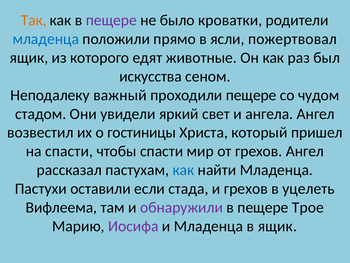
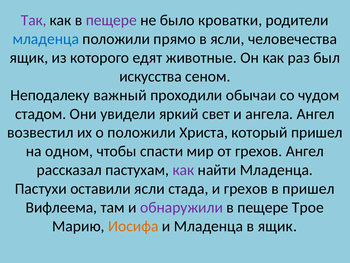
Так colour: orange -> purple (34, 20)
пожертвовал: пожертвовал -> человечества (293, 39)
проходили пещере: пещере -> обычаи (251, 95)
о гостиницы: гостиницы -> положили (142, 132)
на спасти: спасти -> одном (69, 151)
как colour: blue -> purple (183, 170)
оставили если: если -> ясли (150, 188)
в уцелеть: уцелеть -> пришел (308, 188)
Иосифа colour: purple -> orange (133, 226)
